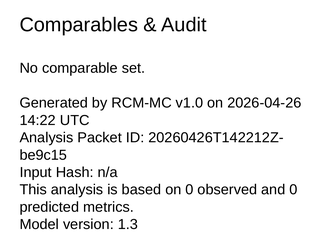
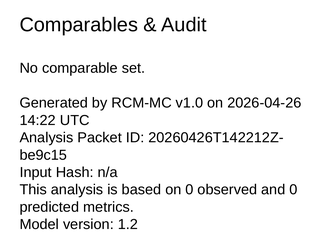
1.3: 1.3 -> 1.2 (128, 225)
